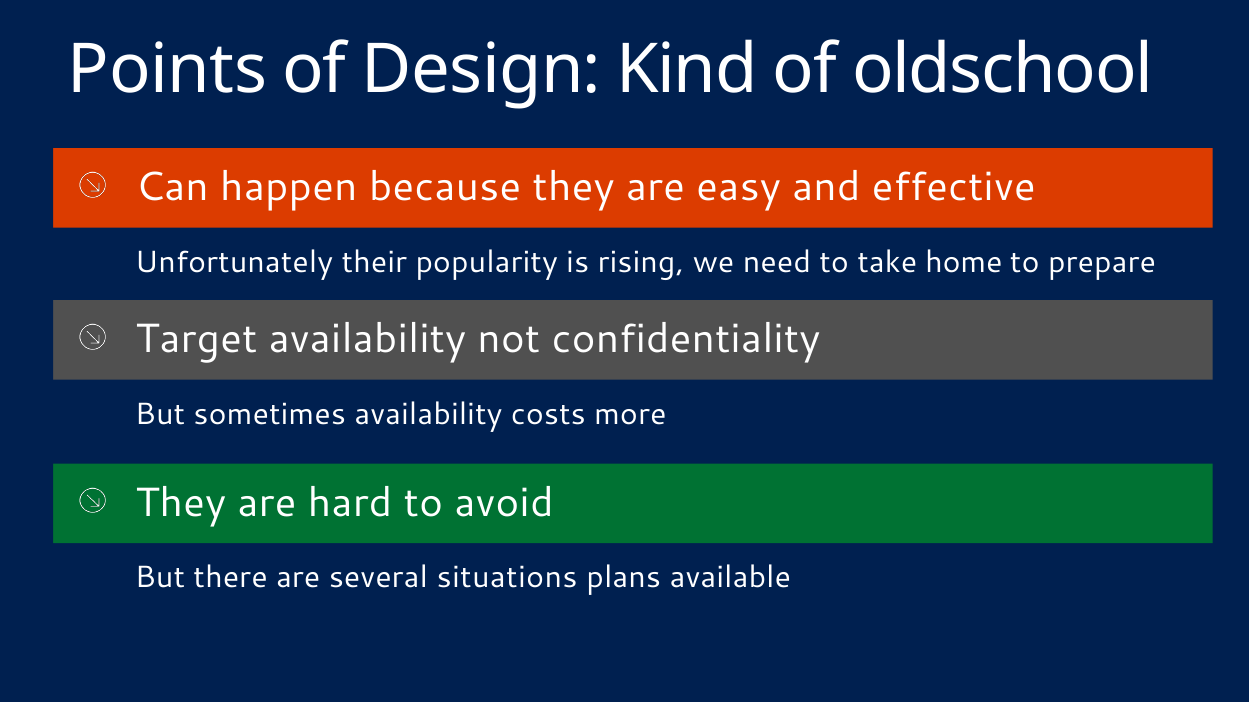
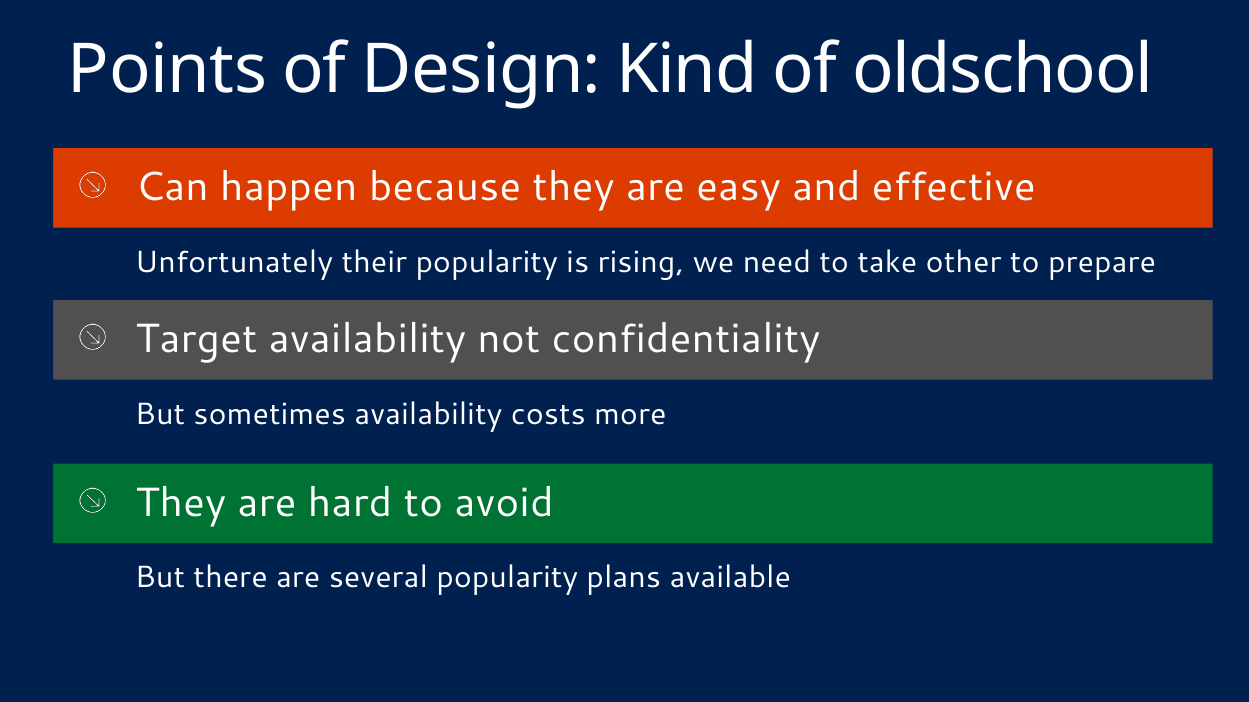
home: home -> other (964, 262)
several situations: situations -> popularity (507, 578)
